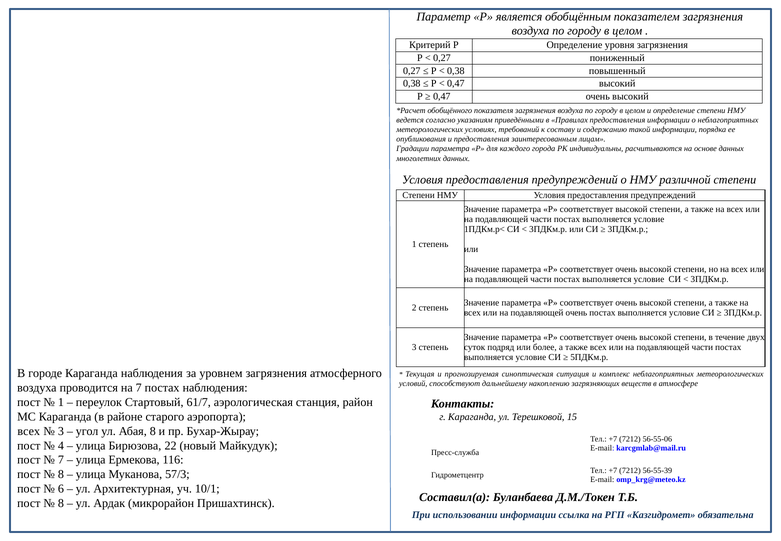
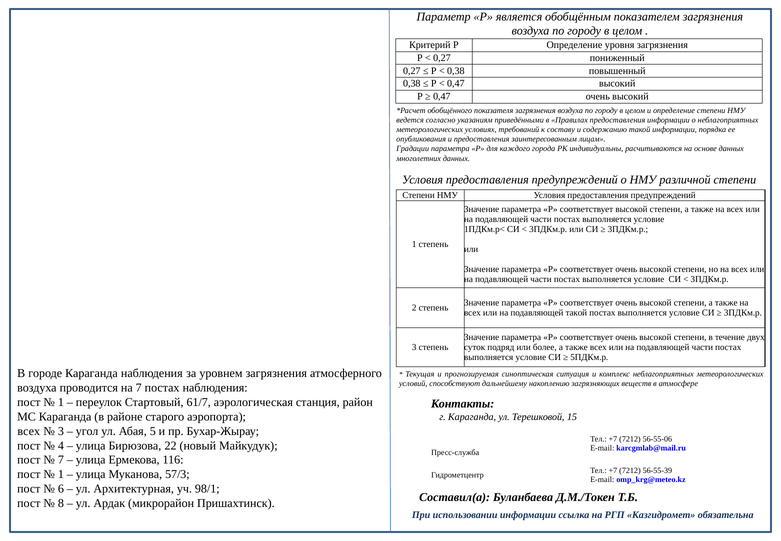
подавляющей очень: очень -> такой (576, 312)
Абая 8: 8 -> 5 (153, 431)
8: 8 -> 1 (61, 474)
10/1: 10/1 -> 98/1 (207, 489)
